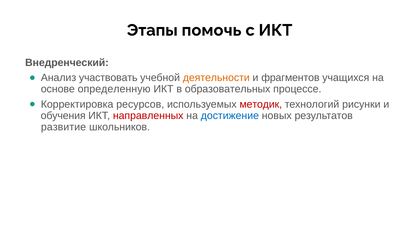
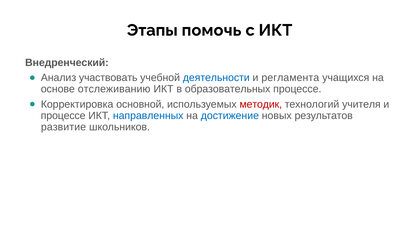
деятельности colour: orange -> blue (216, 78)
фрагментов: фрагментов -> регламента (290, 78)
определенную: определенную -> отслеживанию (114, 89)
ресурсов: ресурсов -> основной (140, 104)
рисунки: рисунки -> учителя (361, 104)
обучения: обучения -> процессе (63, 115)
направленных colour: red -> blue (148, 115)
